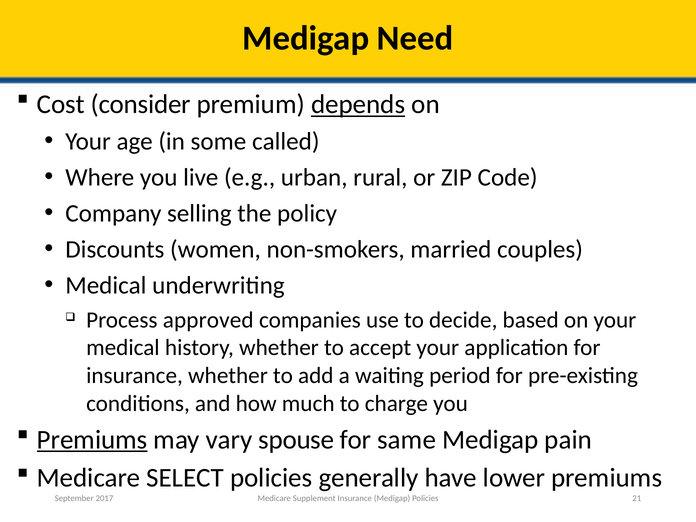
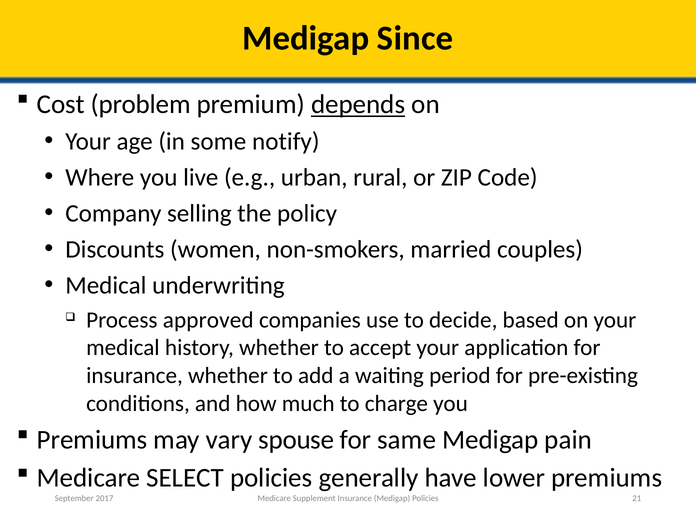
Need: Need -> Since (415, 38)
consider: consider -> problem (141, 104)
called: called -> notify (286, 141)
Premiums underline: present -> none (92, 440)
